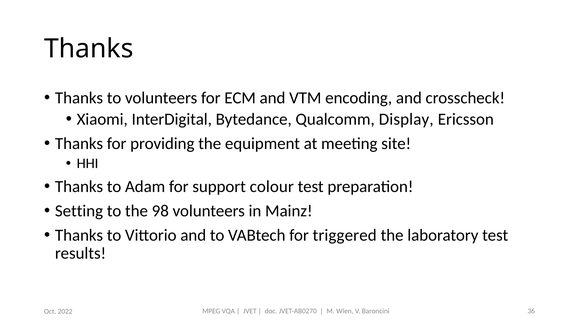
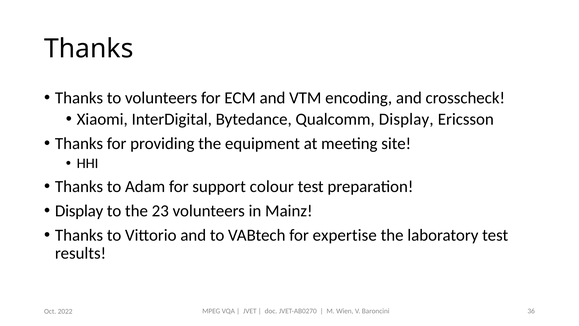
Setting: Setting -> Display (79, 211)
98: 98 -> 23 (160, 211)
triggered: triggered -> expertise (345, 235)
